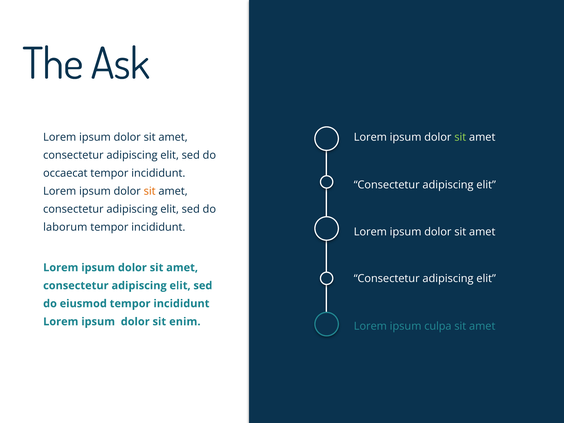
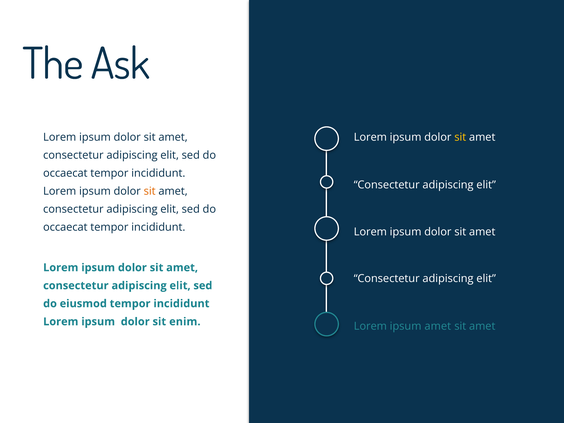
sit colour: light green -> yellow (460, 137)
laborum: laborum -> occaecat (65, 227)
ipsum culpa: culpa -> amet (438, 326)
